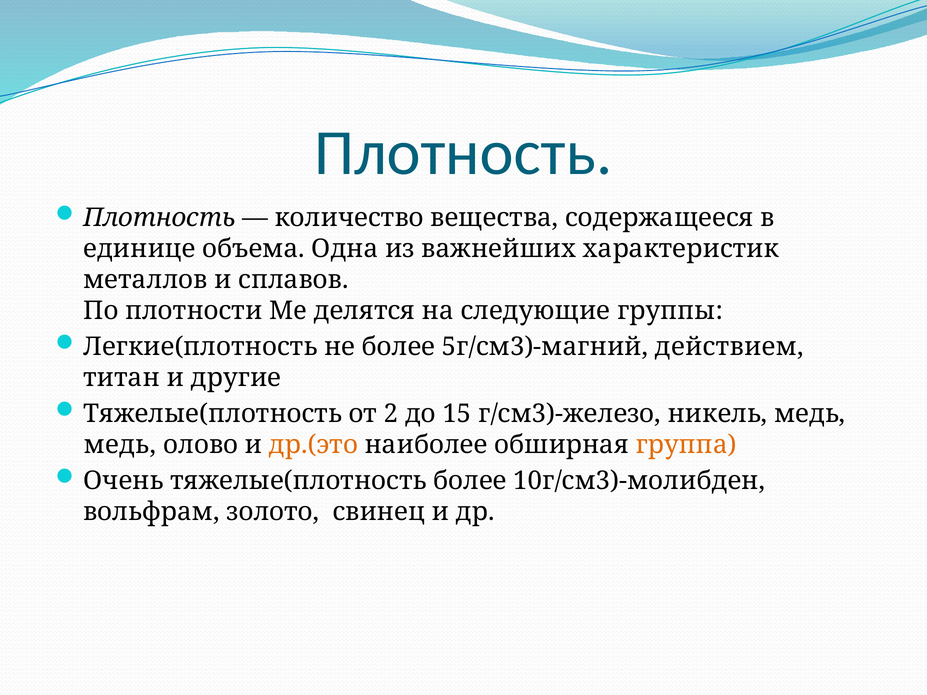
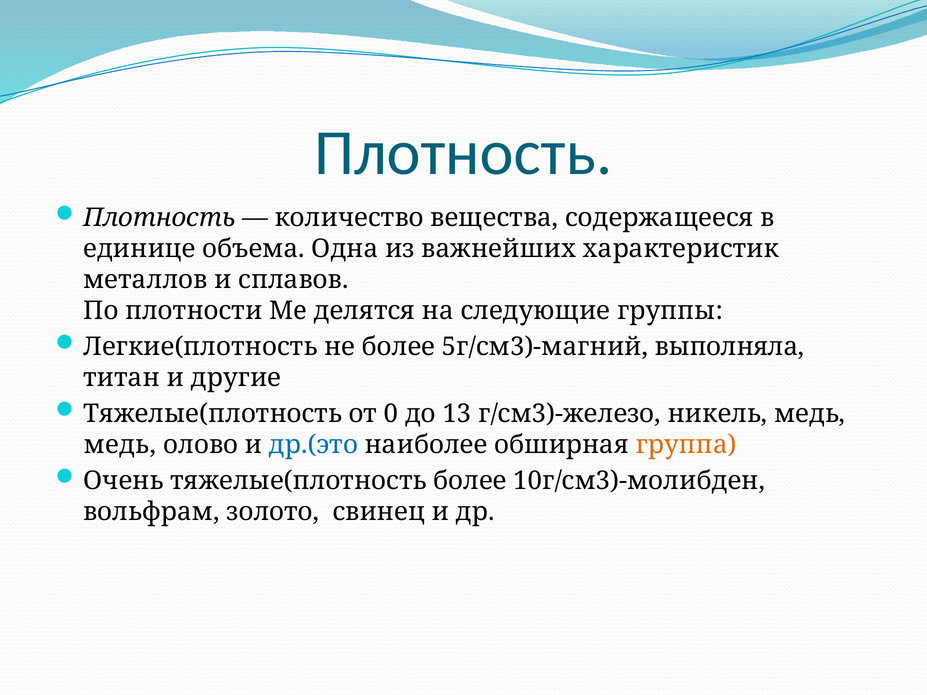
действием: действием -> выполняла (730, 347)
2: 2 -> 0 (391, 414)
15: 15 -> 13 (457, 414)
др.(это colour: orange -> blue (313, 445)
